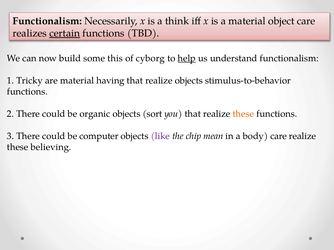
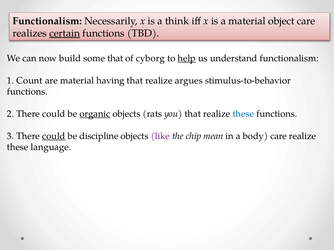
some this: this -> that (115, 58)
Tricky: Tricky -> Count (29, 81)
realize objects: objects -> argues (189, 81)
organic underline: none -> present (95, 114)
sort: sort -> rats (152, 114)
these colour: orange -> blue (243, 114)
could underline: none -> present (54, 136)
computer: computer -> discipline (99, 136)
believing: believing -> language (51, 147)
